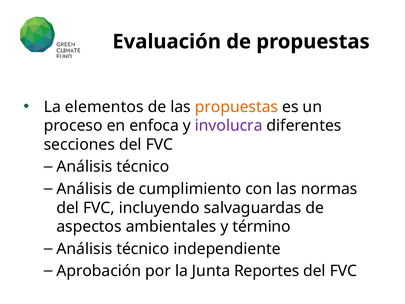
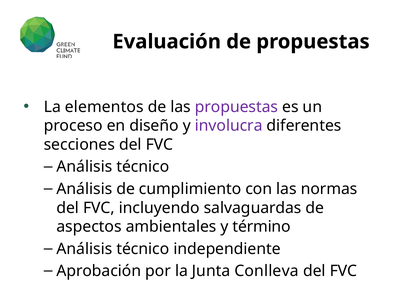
propuestas colour: orange -> purple (237, 107)
enfoca: enfoca -> diseño (154, 126)
Reportes: Reportes -> Conlleva (267, 271)
